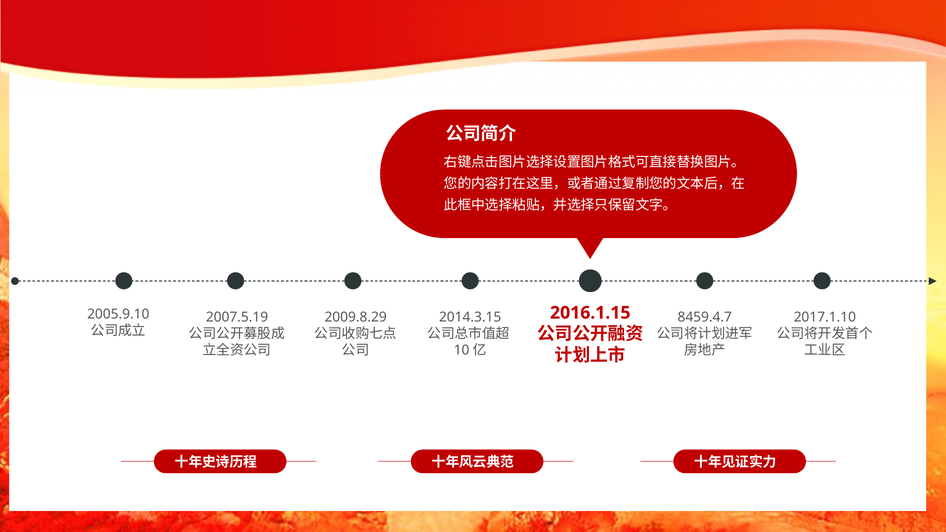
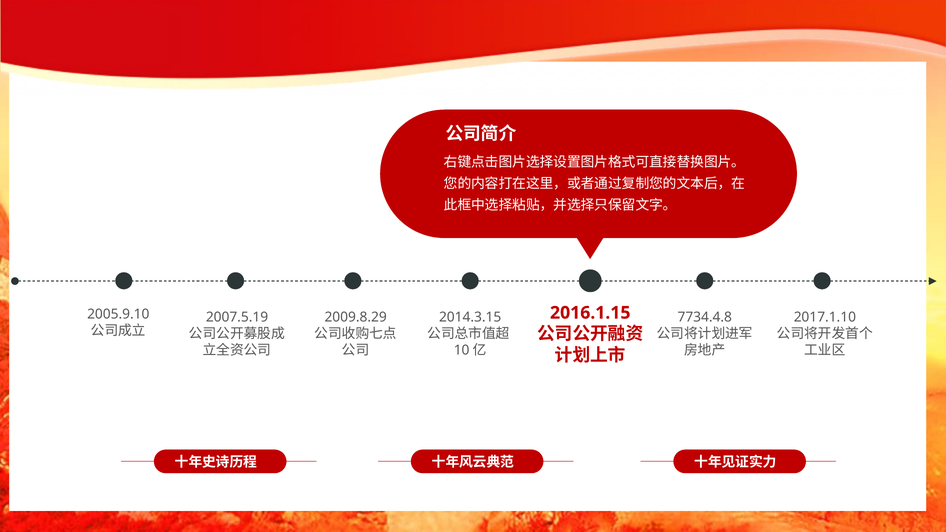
8459.4.7: 8459.4.7 -> 7734.4.8 (705, 317)
